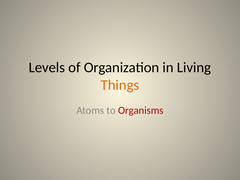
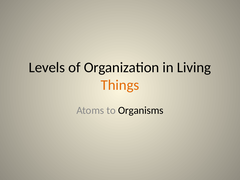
Organisms colour: red -> black (141, 110)
